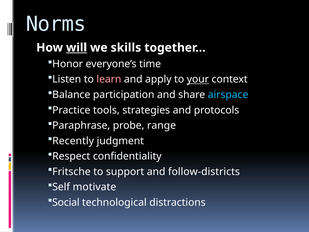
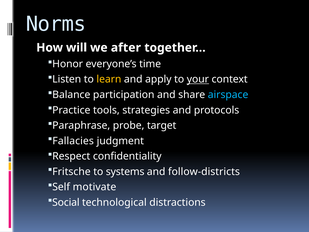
will underline: present -> none (77, 48)
skills: skills -> after (126, 48)
learn colour: pink -> yellow (109, 79)
range: range -> target (162, 125)
Recently: Recently -> Fallacies (73, 141)
support: support -> systems (125, 171)
